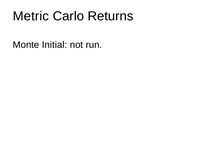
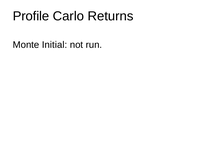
Metric: Metric -> Profile (31, 16)
